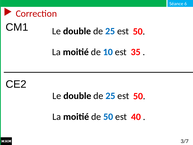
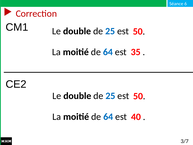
10: 10 -> 64 (108, 52)
50: 50 -> 64 (108, 117)
